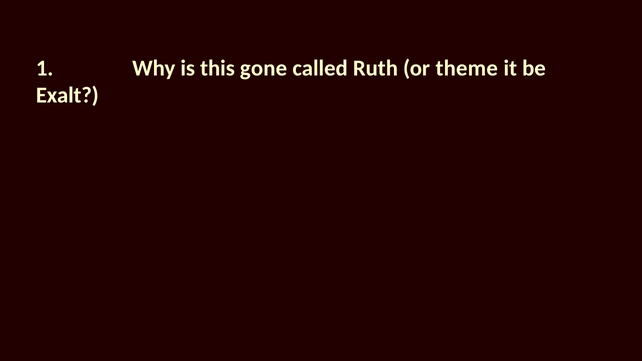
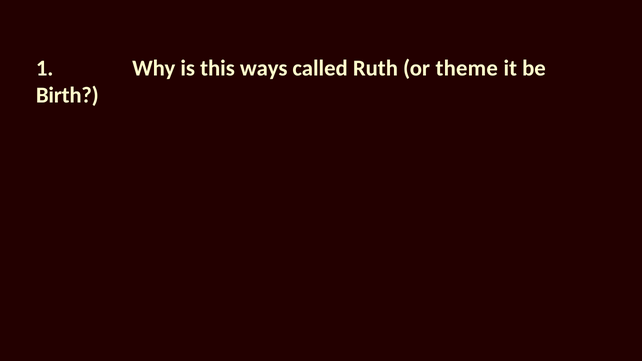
gone: gone -> ways (264, 68)
Exalt: Exalt -> Birth (67, 96)
